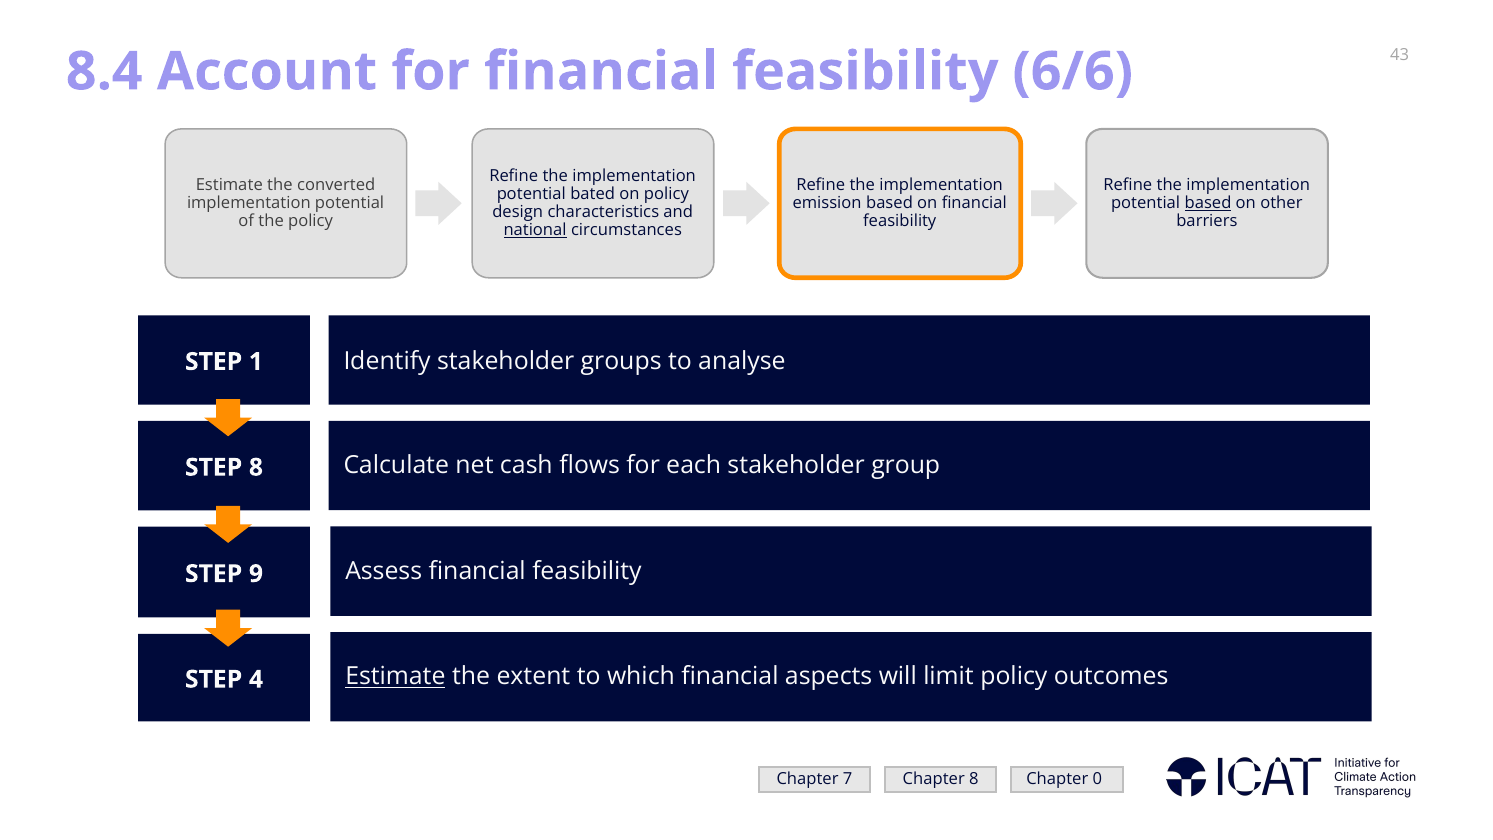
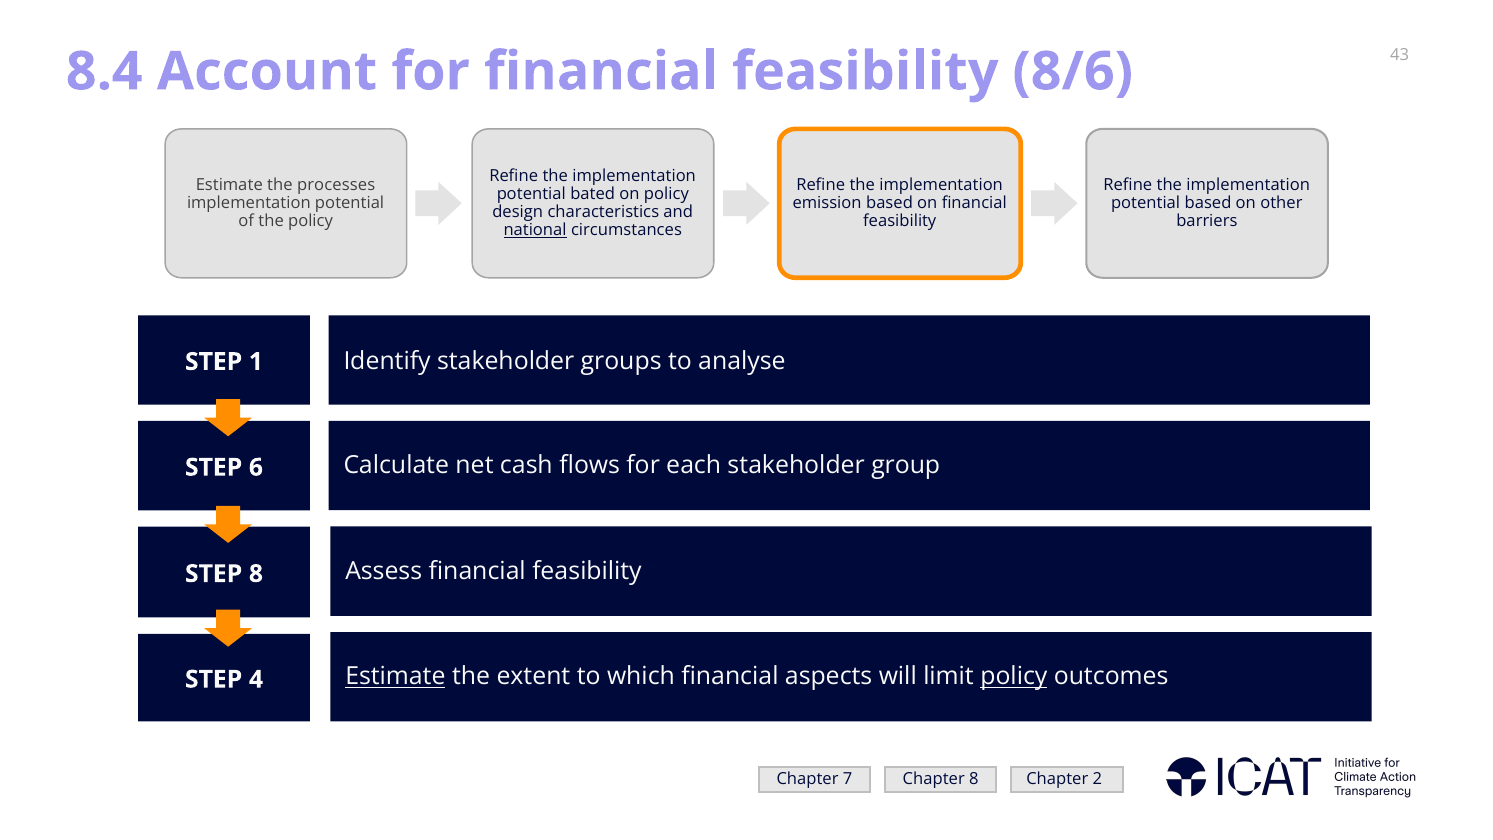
6/6: 6/6 -> 8/6 (1073, 72)
converted: converted -> processes (336, 185)
based underline: present -> none (1208, 203)
STEP 8: 8 -> 6 (256, 467)
STEP 9: 9 -> 8 (256, 574)
policy underline: none -> present (1014, 677)
0: 0 -> 2 (1097, 779)
